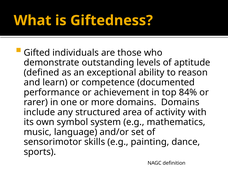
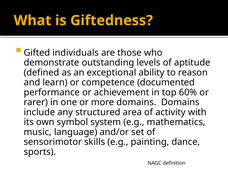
84%: 84% -> 60% (188, 92)
